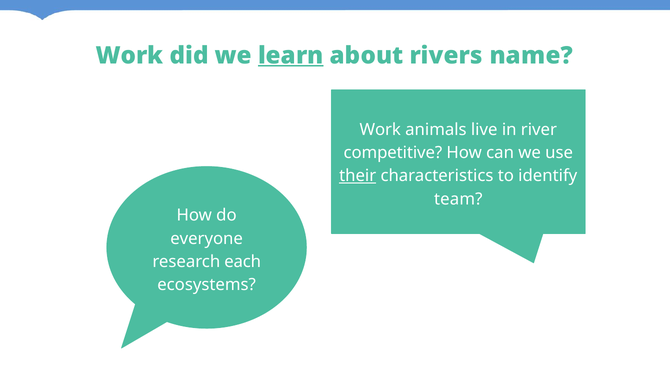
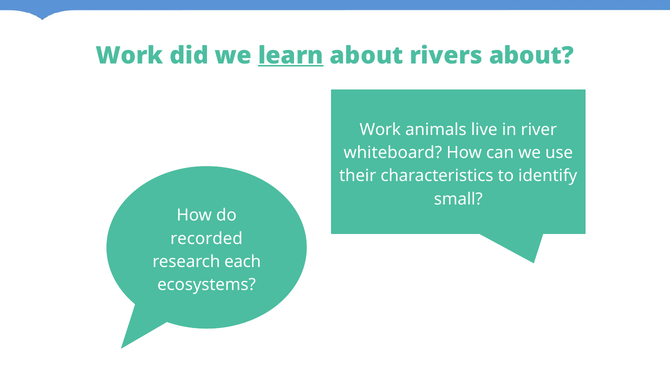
rivers name: name -> about (531, 56)
competitive: competitive -> whiteboard (393, 153)
their underline: present -> none (358, 176)
team: team -> small (458, 199)
everyone: everyone -> recorded (207, 238)
